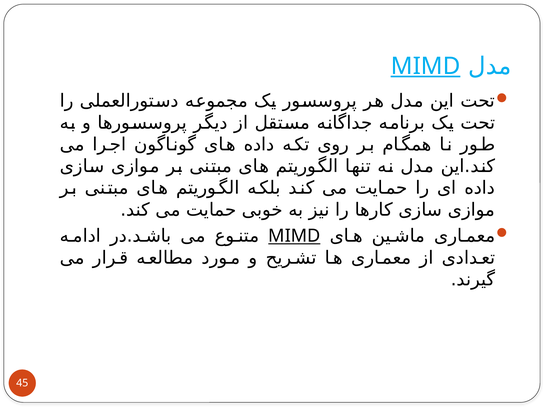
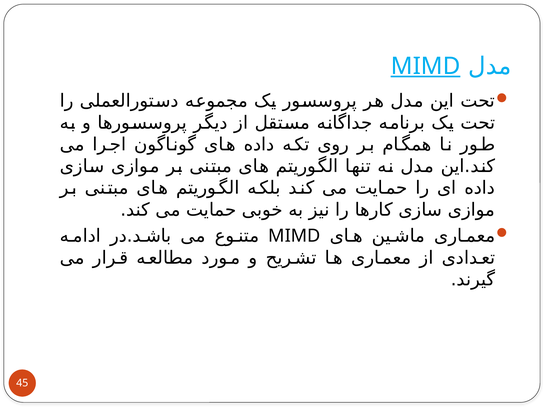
MIMD underline: present -> none (294, 236)
